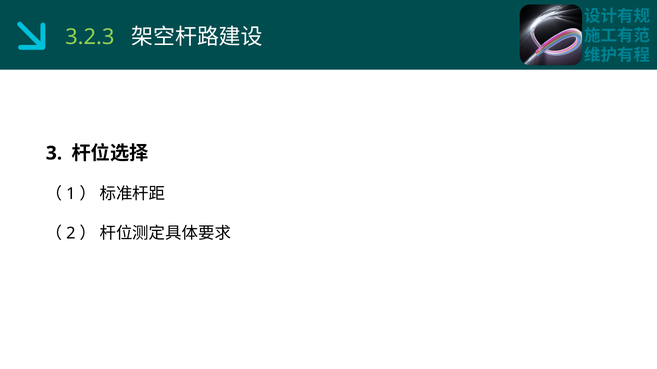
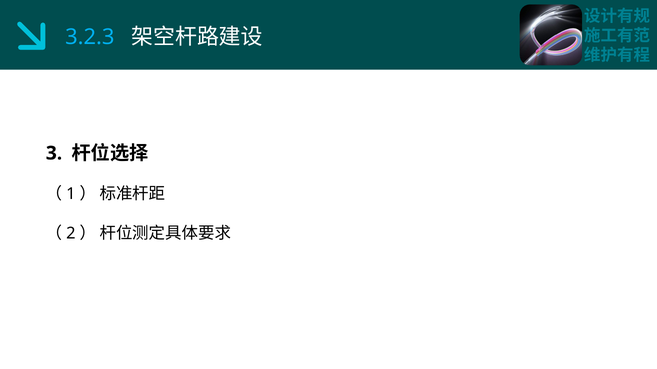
3.2.3 colour: light green -> light blue (90, 37)
